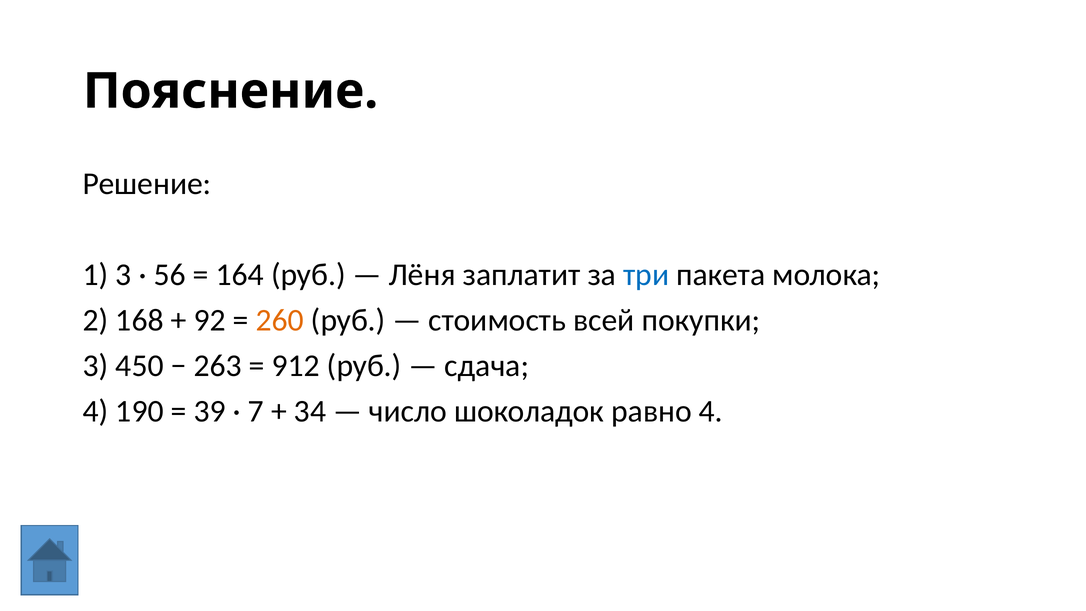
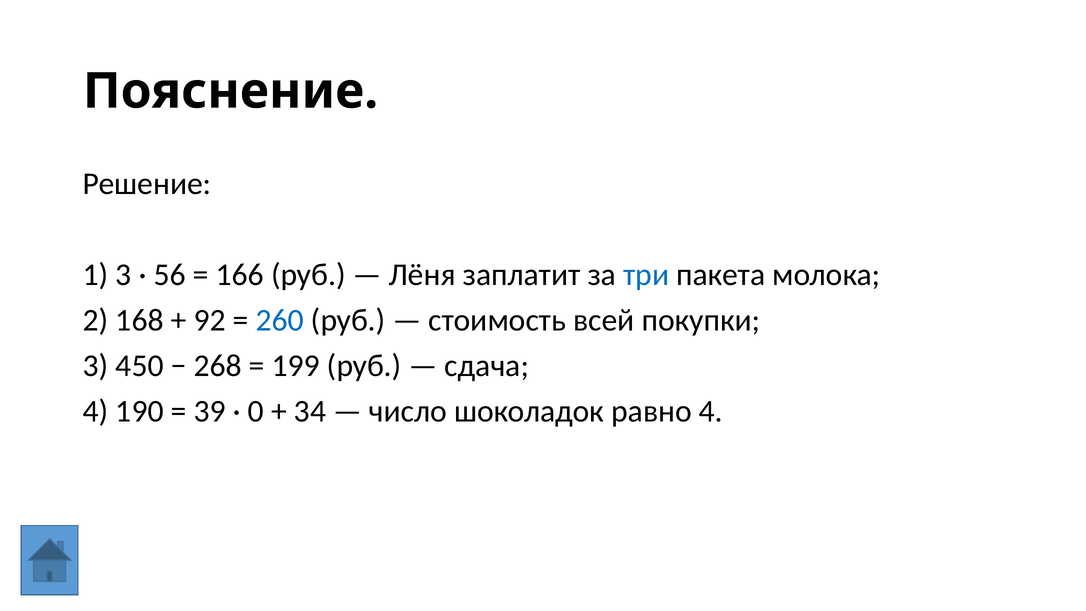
164: 164 -> 166 (240, 275)
260 colour: orange -> blue (280, 320)
263: 263 -> 268 (218, 366)
912: 912 -> 199 (296, 366)
7: 7 -> 0 (256, 411)
